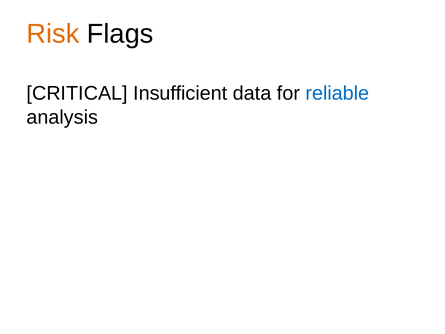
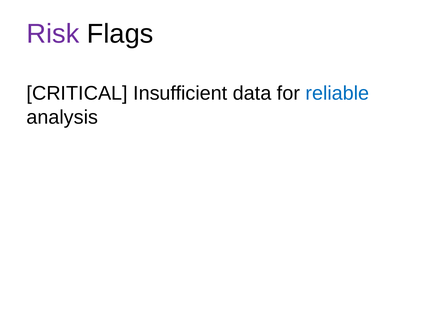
Risk colour: orange -> purple (53, 34)
